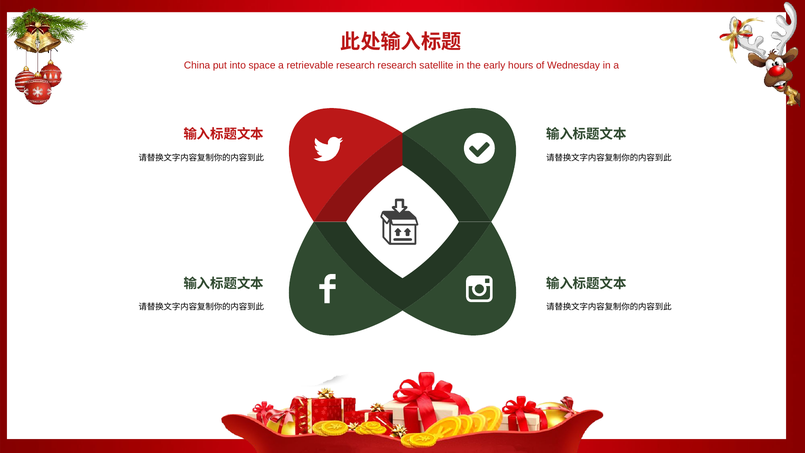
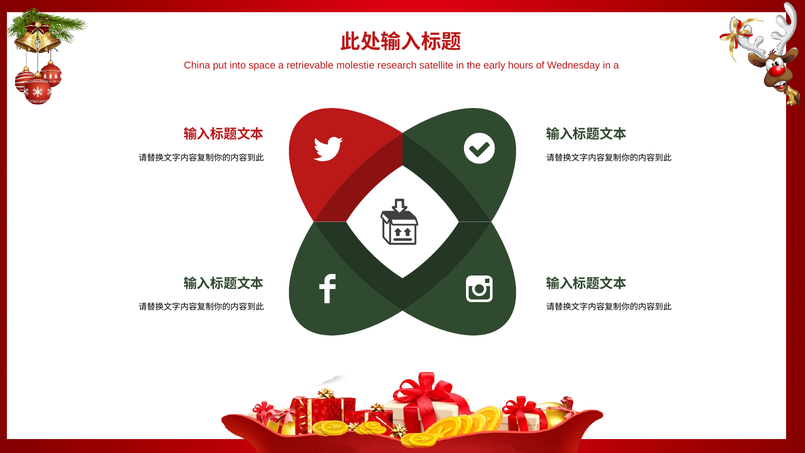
retrievable research: research -> molestie (355, 66)
